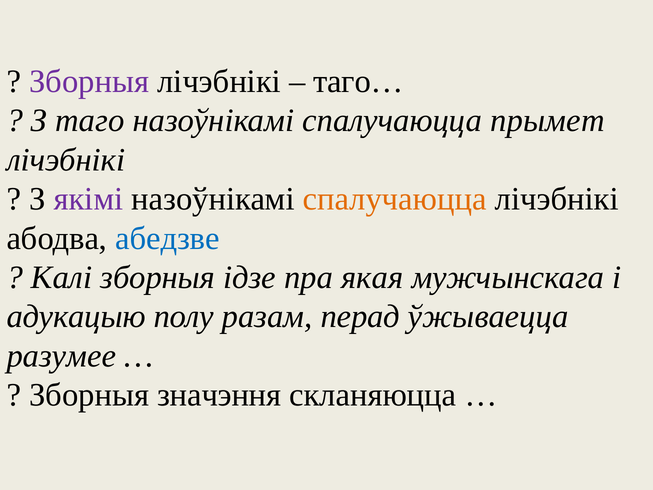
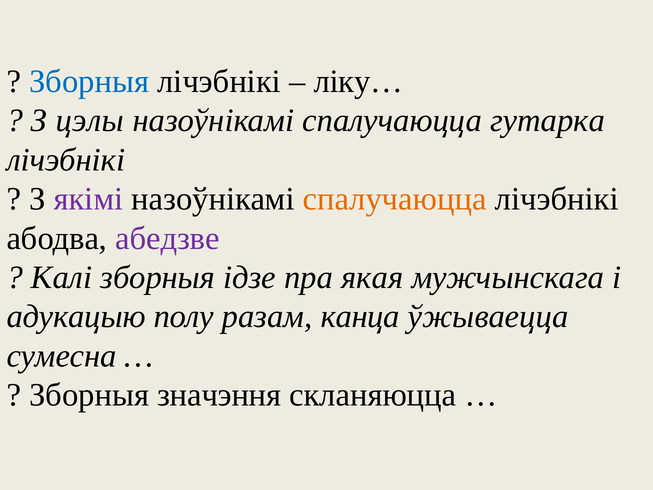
Зборныя colour: purple -> blue (89, 81)
таго…: таго… -> ліку… (358, 81)
таго: таго -> цэлы (90, 121)
прымет: прымет -> гутарка (547, 121)
абедзве colour: blue -> purple (167, 238)
перад: перад -> канца (360, 317)
разумее: разумее -> сумесна (61, 356)
